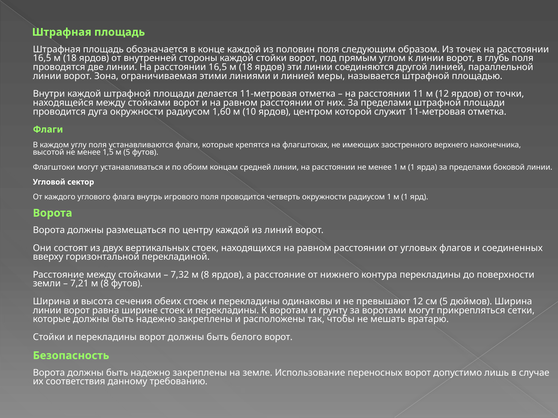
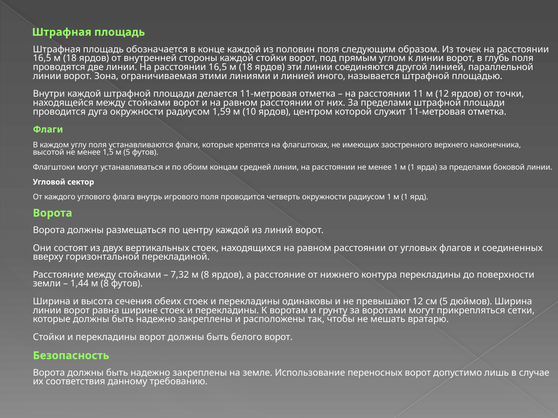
меры: меры -> иного (331, 76)
1,60: 1,60 -> 1,59 (221, 112)
7,21: 7,21 -> 1,44 (79, 284)
